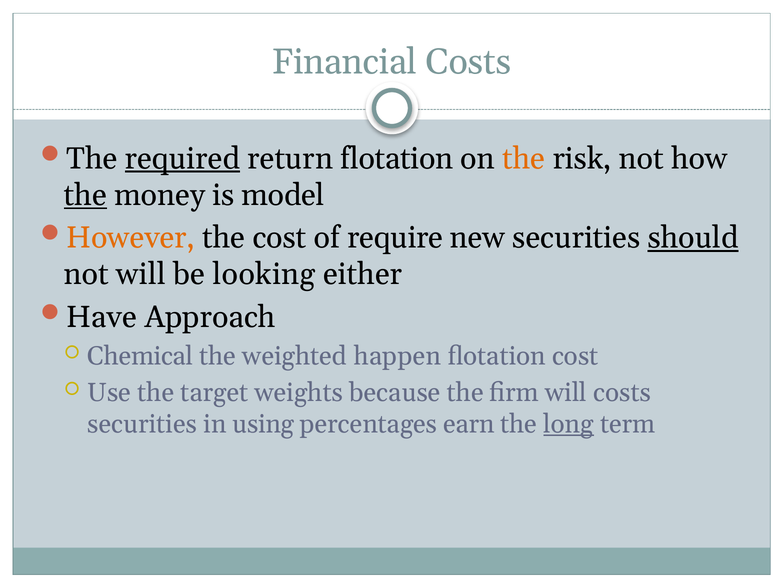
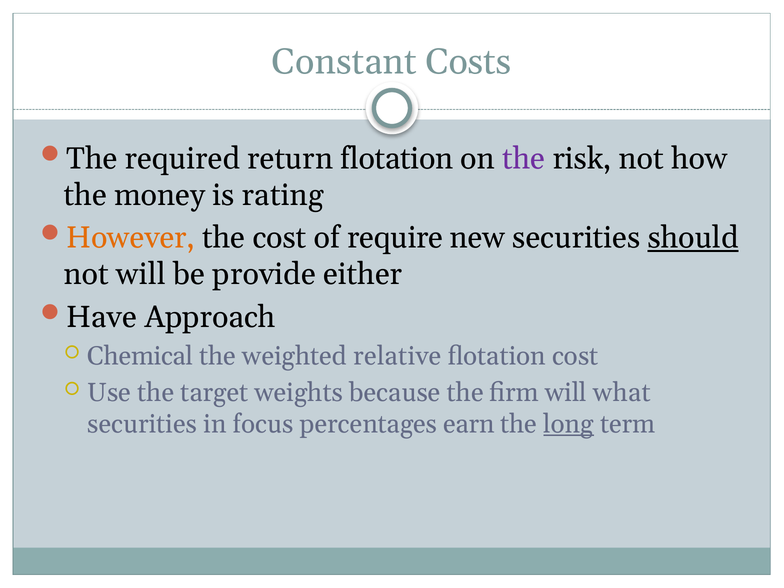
Financial: Financial -> Constant (344, 62)
required underline: present -> none (182, 158)
the colour: orange -> purple (524, 158)
the underline: present -> none (85, 195)
model: model -> rating (283, 195)
looking: looking -> provide (264, 274)
happen: happen -> relative (397, 356)
will costs: costs -> what (622, 393)
using: using -> focus (263, 424)
